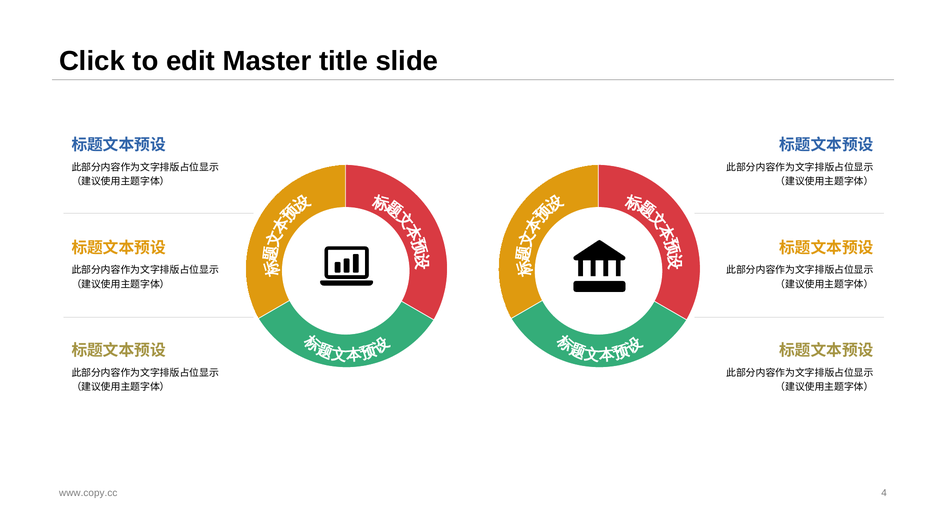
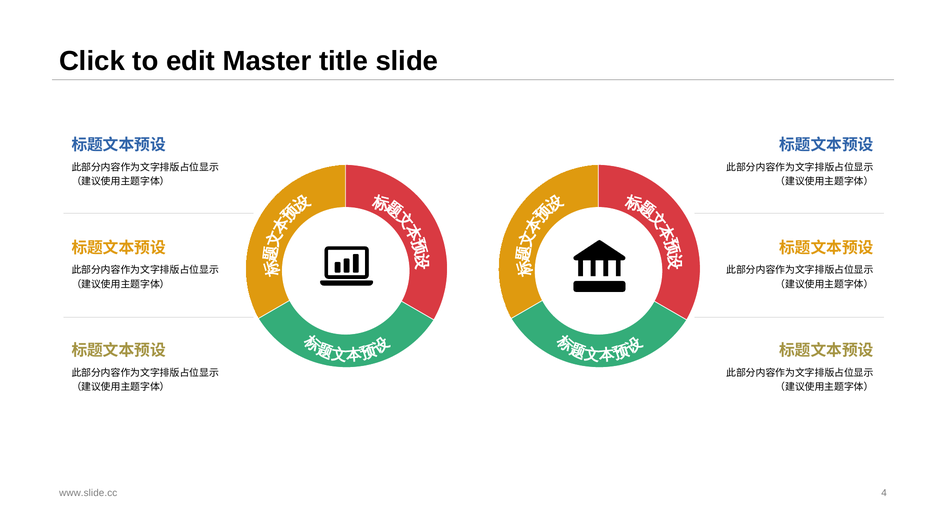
www.copy.cc: www.copy.cc -> www.slide.cc (88, 493)
